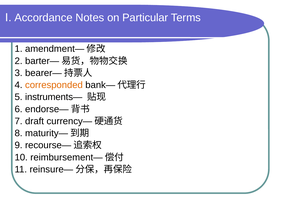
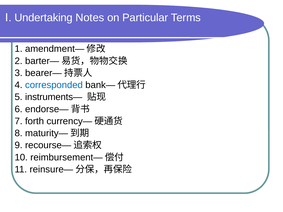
Accordance: Accordance -> Undertaking (44, 18)
corresponded colour: orange -> blue (54, 85)
draft: draft -> forth (35, 121)
